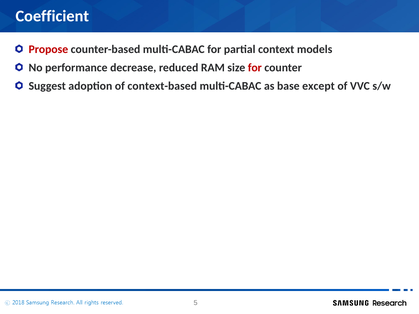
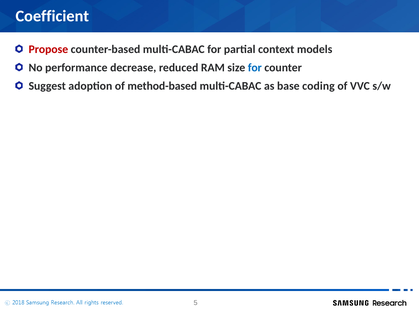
for colour: red -> blue (255, 68)
context-based: context-based -> method-based (162, 86)
except: except -> coding (318, 86)
